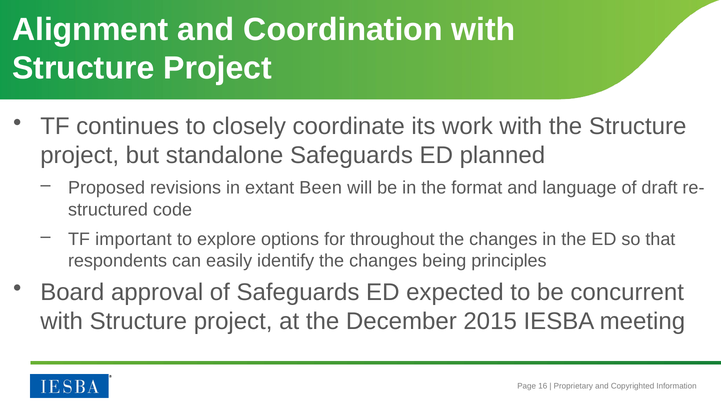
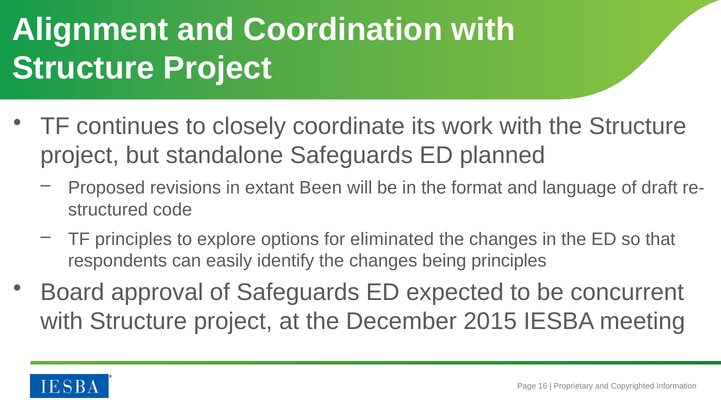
TF important: important -> principles (133, 239)
throughout: throughout -> eliminated (392, 239)
